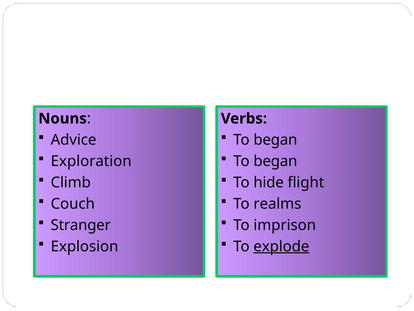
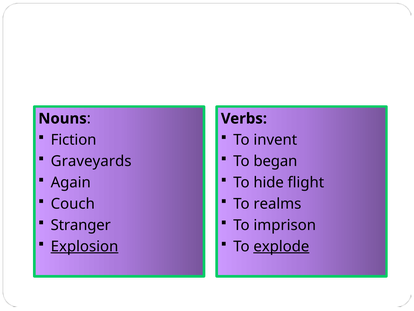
Advice: Advice -> Fiction (74, 140)
began: began -> invent (275, 140)
Exploration: Exploration -> Graveyards (91, 161)
Climb: Climb -> Again (71, 182)
Explosion underline: none -> present (85, 246)
